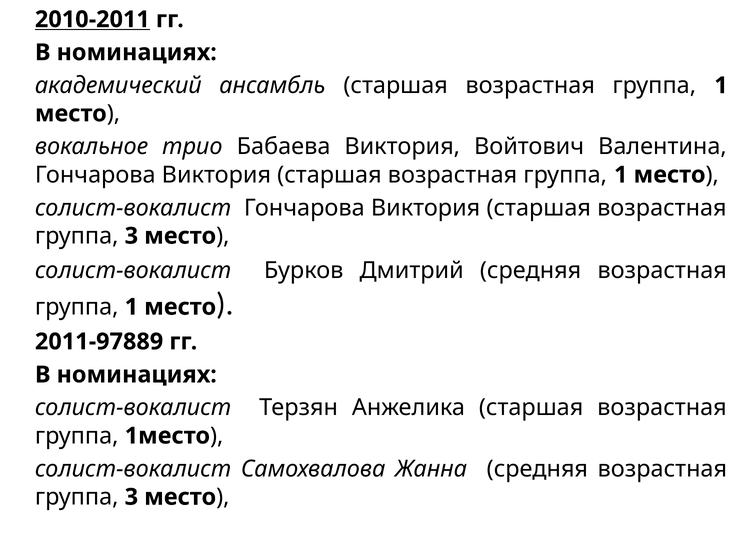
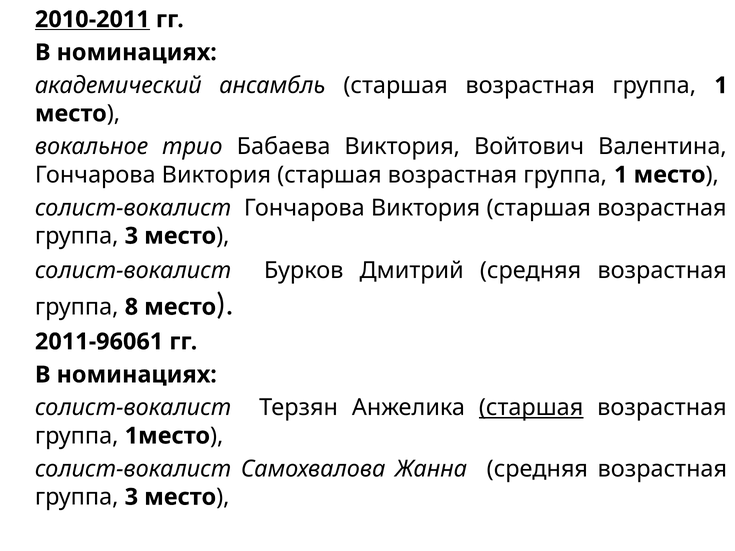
1: 1 -> 8 (131, 307)
2011-97889: 2011-97889 -> 2011-96061 (99, 342)
старшая underline: none -> present (531, 408)
